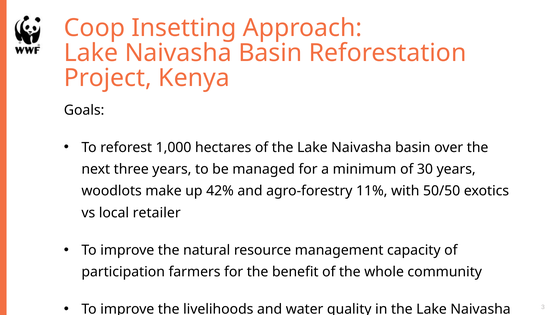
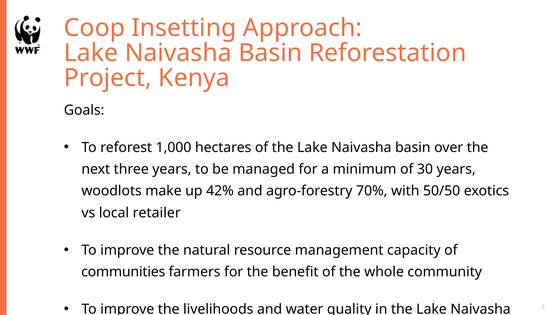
11%: 11% -> 70% (372, 191)
participation: participation -> communities (123, 272)
